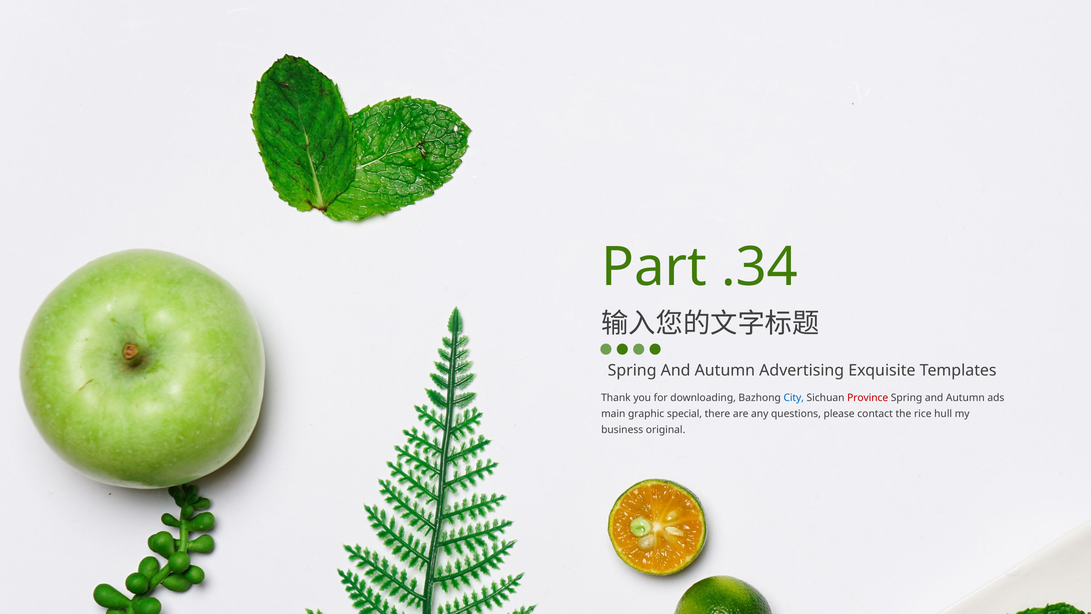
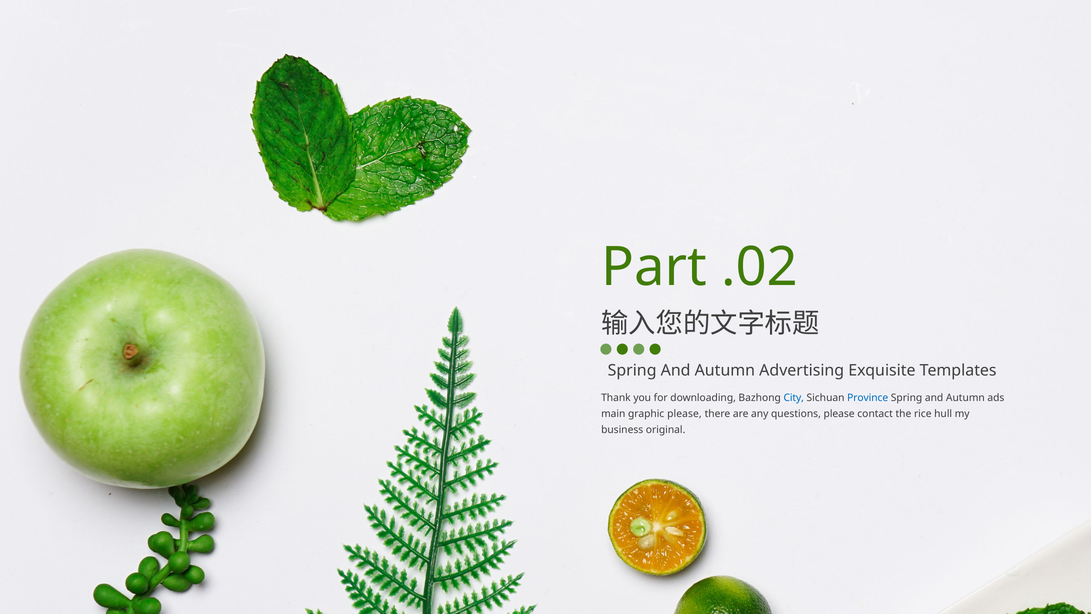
.34: .34 -> .02 (760, 267)
Province colour: red -> blue (868, 398)
graphic special: special -> please (684, 414)
